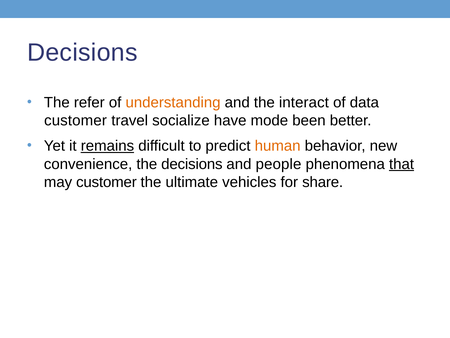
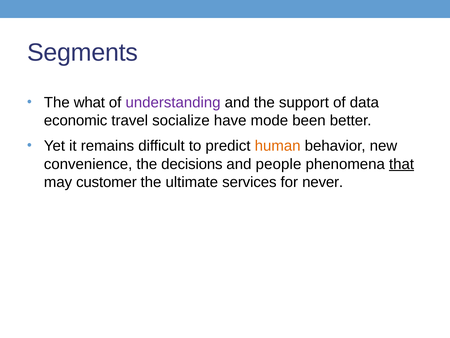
Decisions: Decisions -> Segments (83, 52)
refer: refer -> what (89, 102)
understanding colour: orange -> purple (173, 102)
interact: interact -> support (304, 102)
customer: customer -> economic (76, 120)
remains underline: present -> none (107, 146)
vehicles: vehicles -> services (249, 182)
share: share -> never (323, 182)
